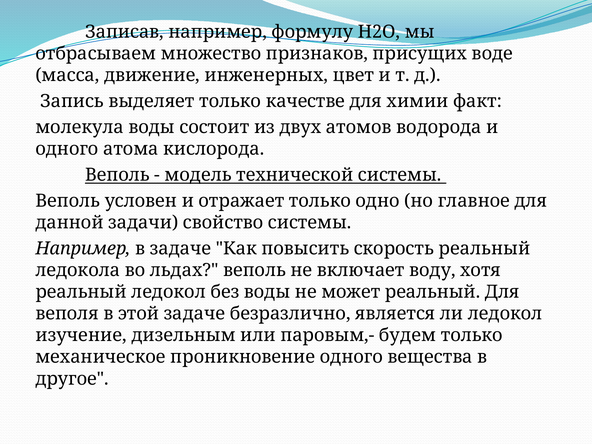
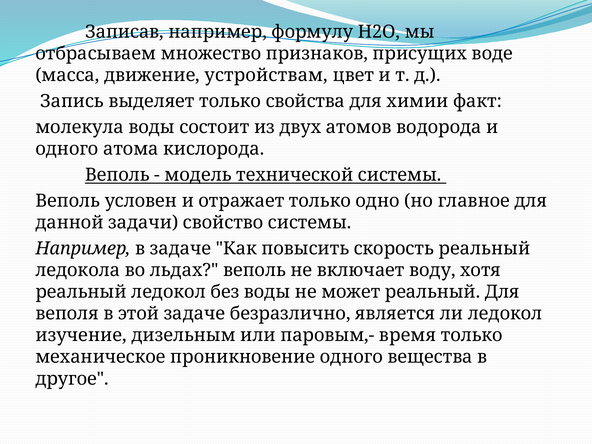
инженерных: инженерных -> устройствам (266, 75)
качестве: качестве -> свойства (305, 101)
будем: будем -> время (407, 335)
